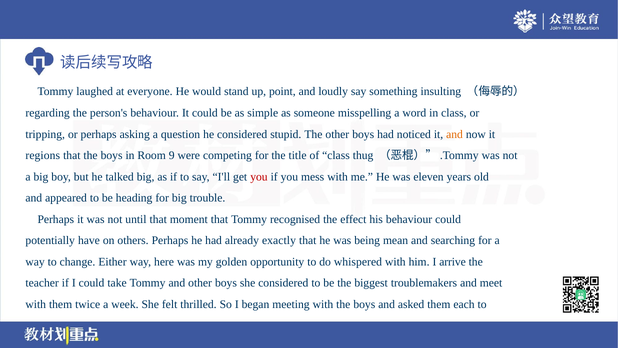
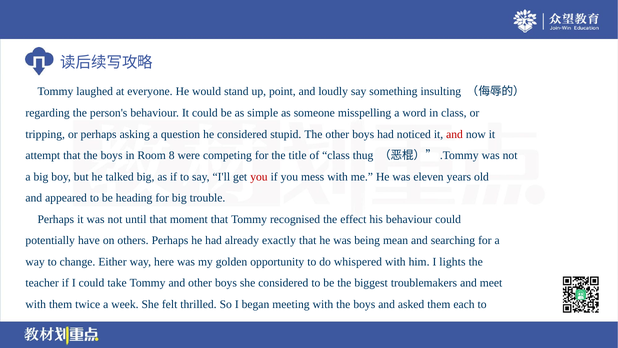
and colour: orange -> red (455, 134)
regions: regions -> attempt (43, 155)
9: 9 -> 8 (172, 155)
arrive: arrive -> lights (452, 261)
